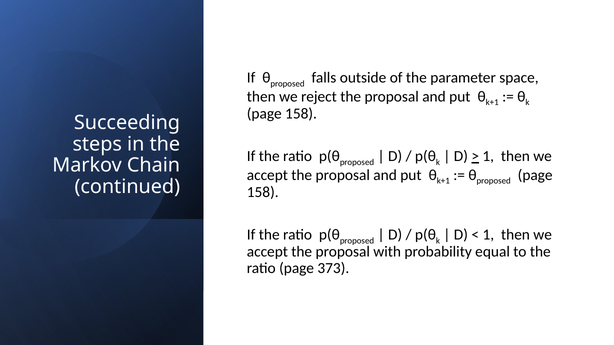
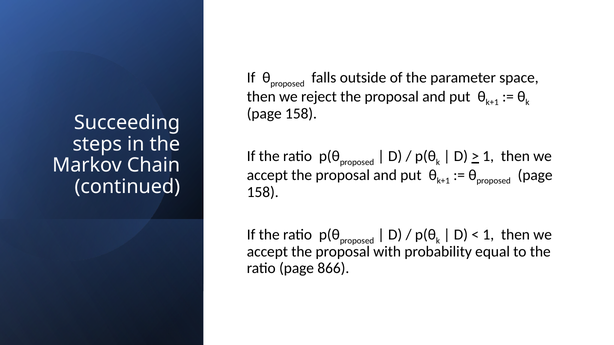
373: 373 -> 866 (333, 269)
